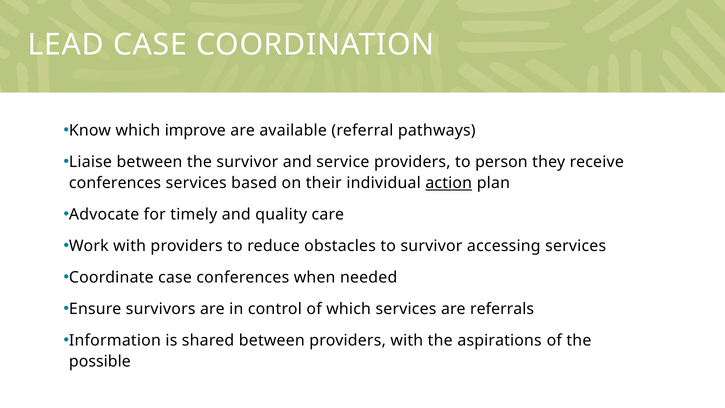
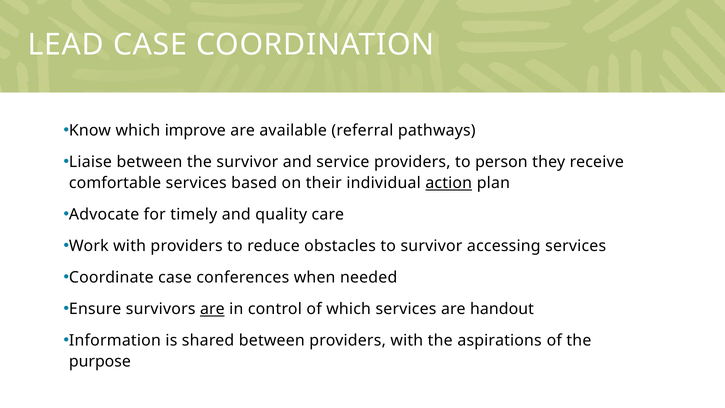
conferences: conferences -> comfortable (115, 183)
are underline: none -> present (212, 309)
referrals: referrals -> handout (502, 309)
possible: possible -> purpose (100, 361)
